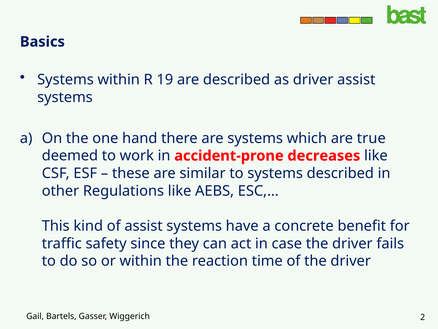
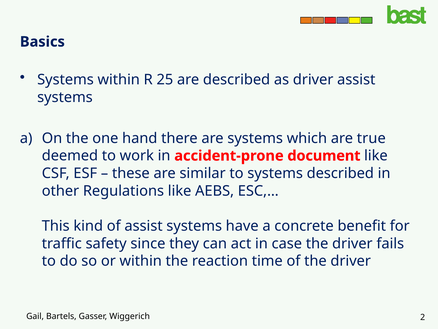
19: 19 -> 25 (165, 80)
decreases: decreases -> document (324, 156)
